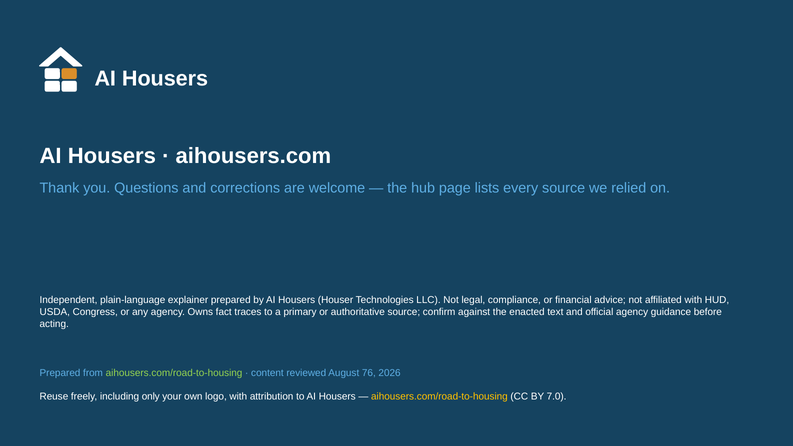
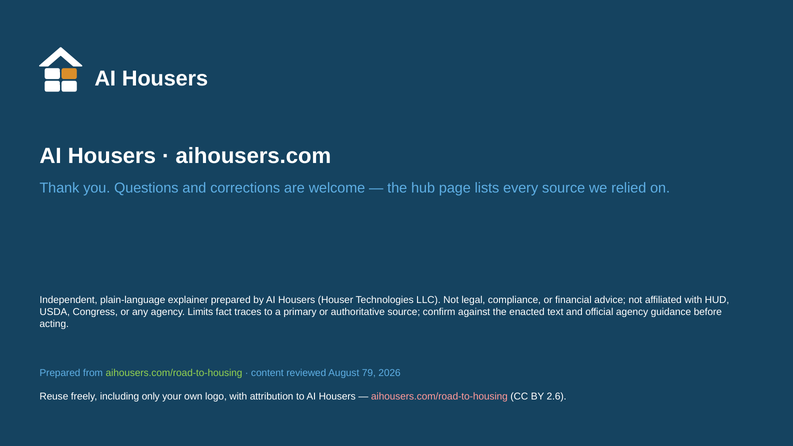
Owns: Owns -> Limits (200, 312)
76: 76 -> 79 (369, 373)
aihousers.com/road-to-housing colour: yellow -> pink (439, 397)
7.0: 7.0 -> 2.6 (557, 397)
